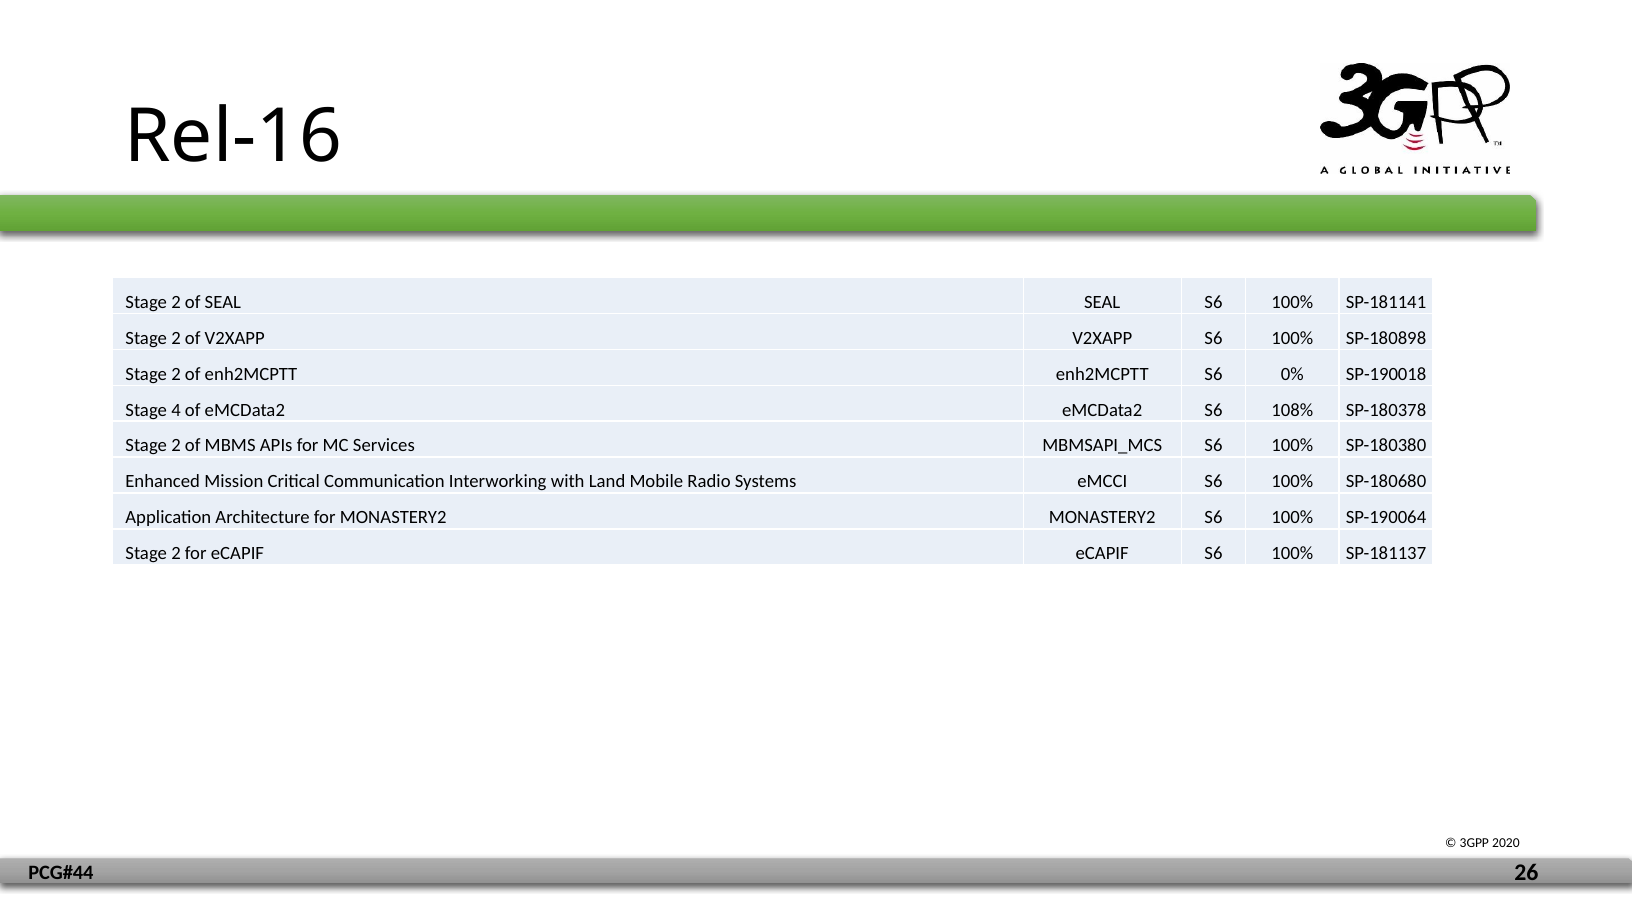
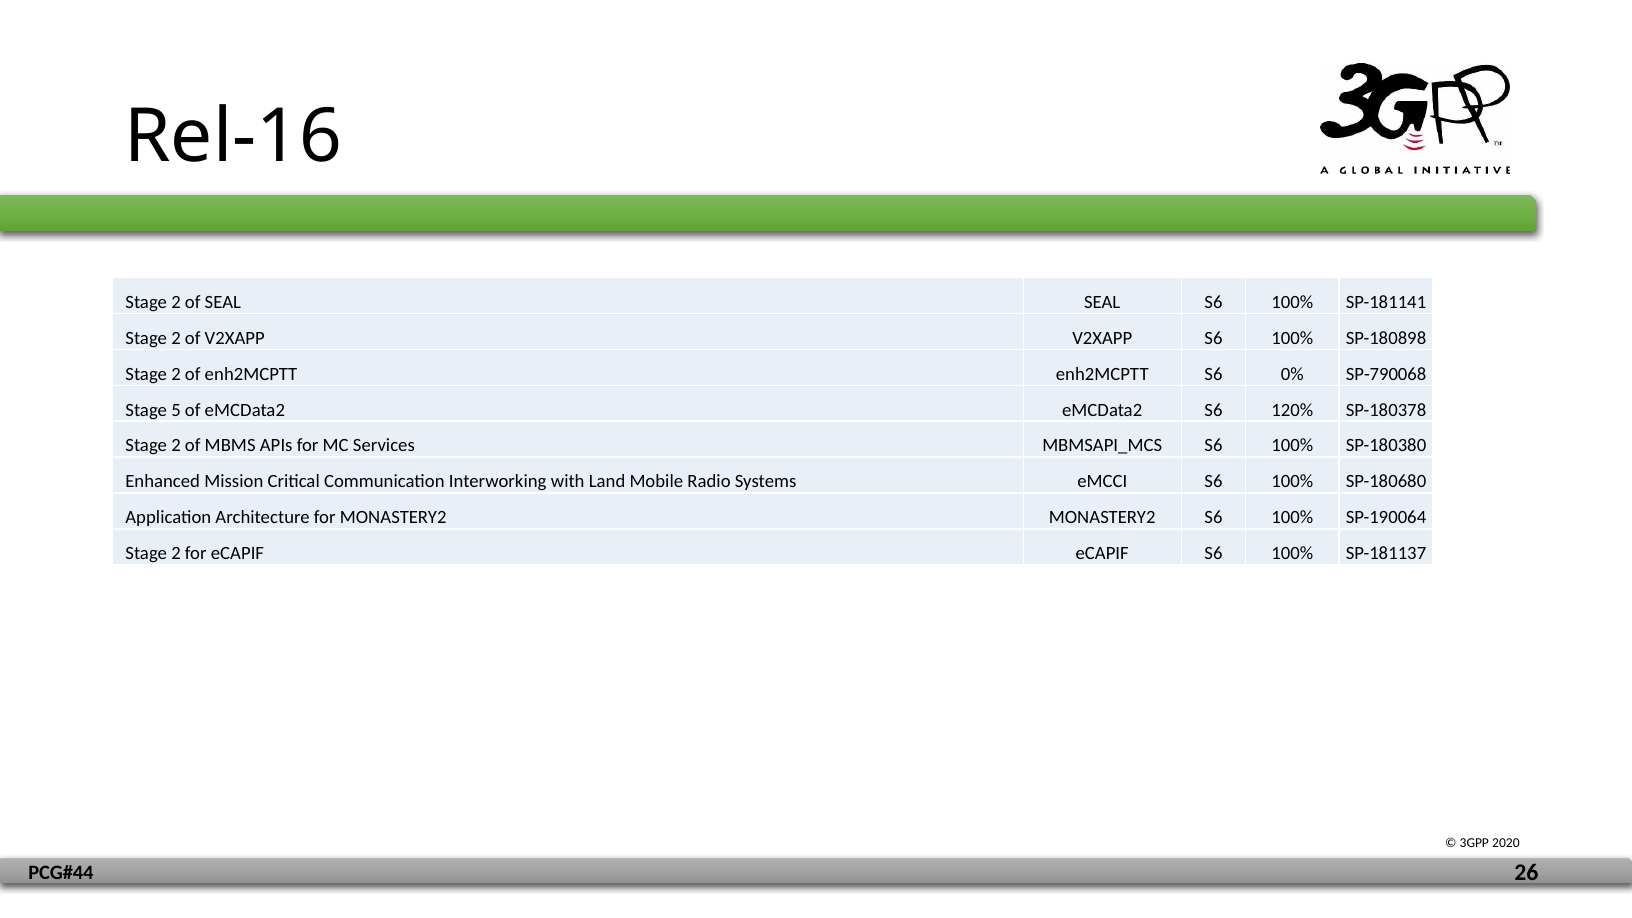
SP-190018: SP-190018 -> SP-790068 (1386, 374)
4: 4 -> 5 (176, 410)
108%: 108% -> 120% (1292, 410)
